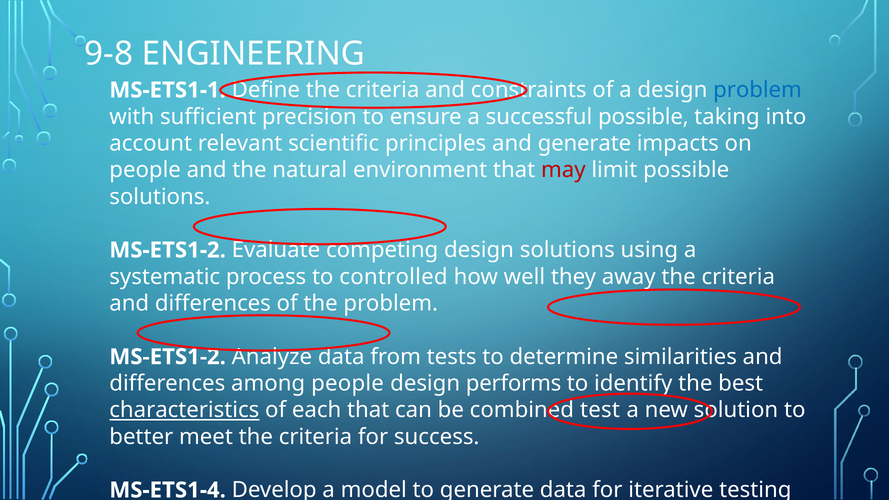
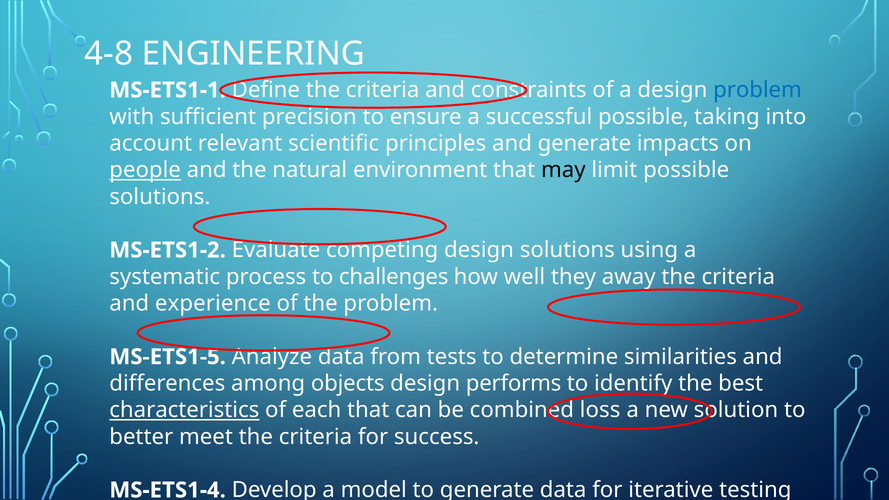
9-8: 9-8 -> 4-8 (109, 54)
people underline: none -> present (145, 170)
may colour: red -> black (563, 170)
controlled: controlled -> challenges (394, 277)
differences: differences -> experience (213, 304)
MS-ETS1-2: MS-ETS1-2 -> MS-ETS1-5 (168, 357)
among people: people -> objects (348, 384)
test: test -> loss (600, 410)
